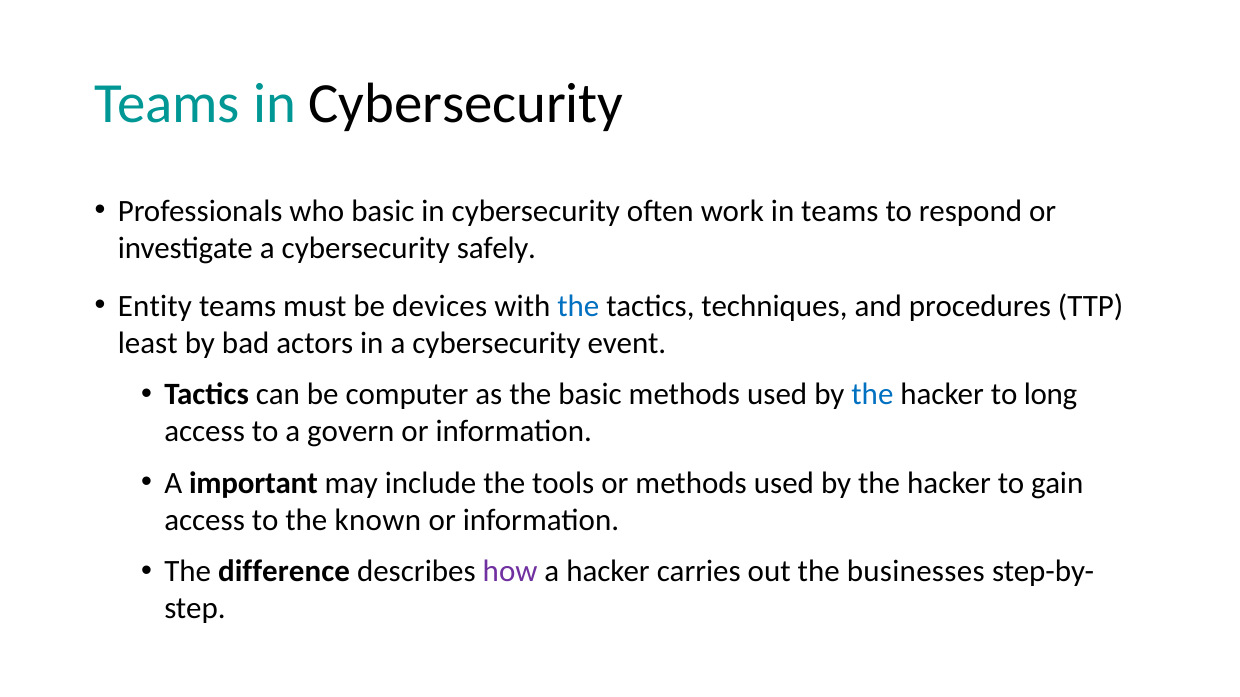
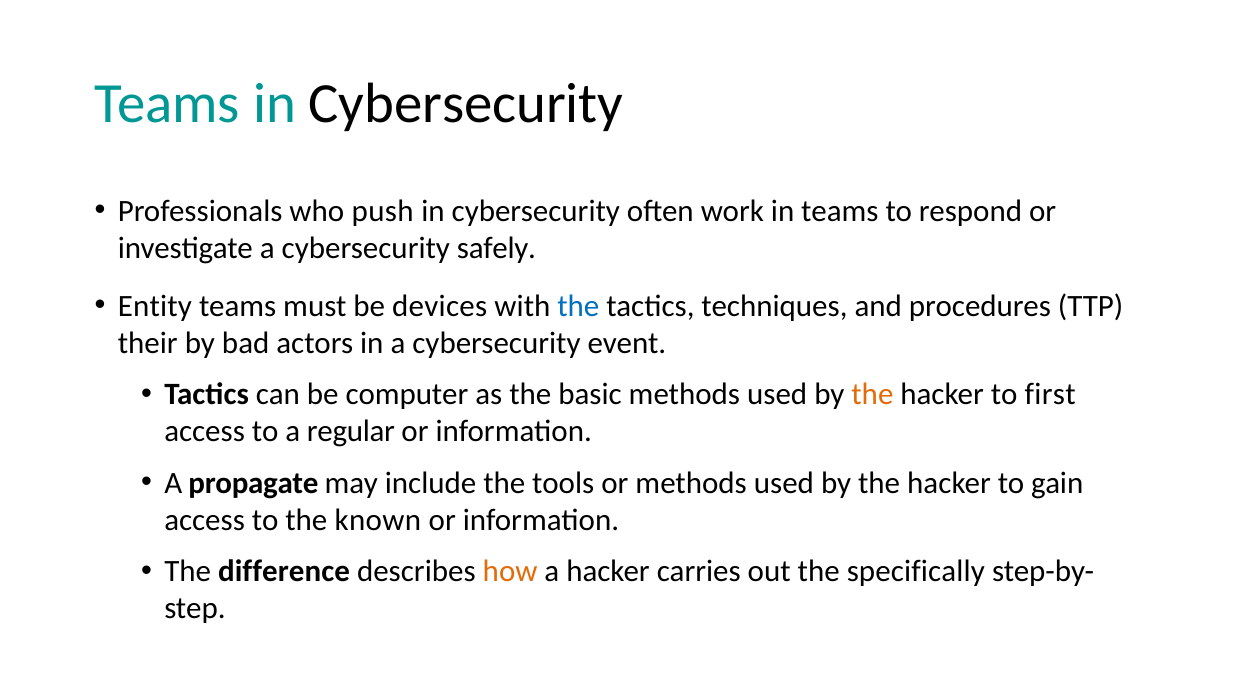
who basic: basic -> push (383, 211)
least: least -> their (148, 343)
the colour: blue -> orange (872, 395)
long: long -> first (1050, 395)
govern: govern -> regular (351, 432)
important: important -> propagate (253, 483)
how colour: purple -> orange (510, 572)
businesses: businesses -> specifically (916, 572)
